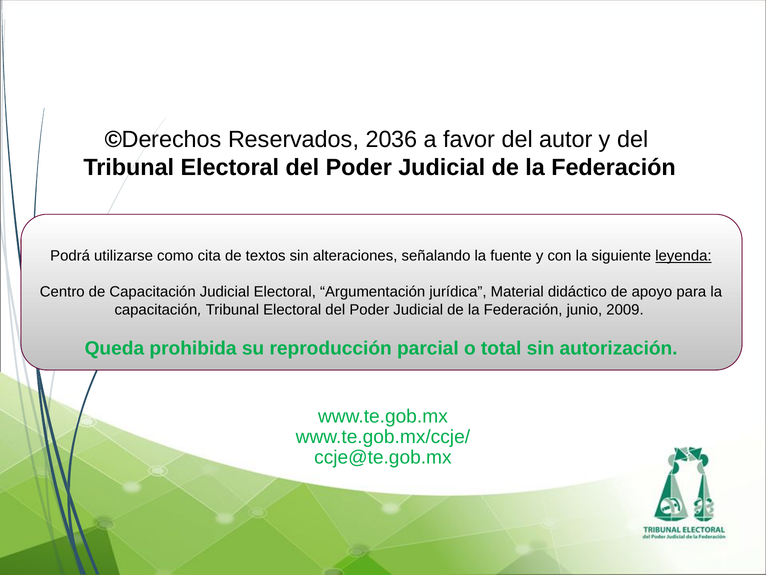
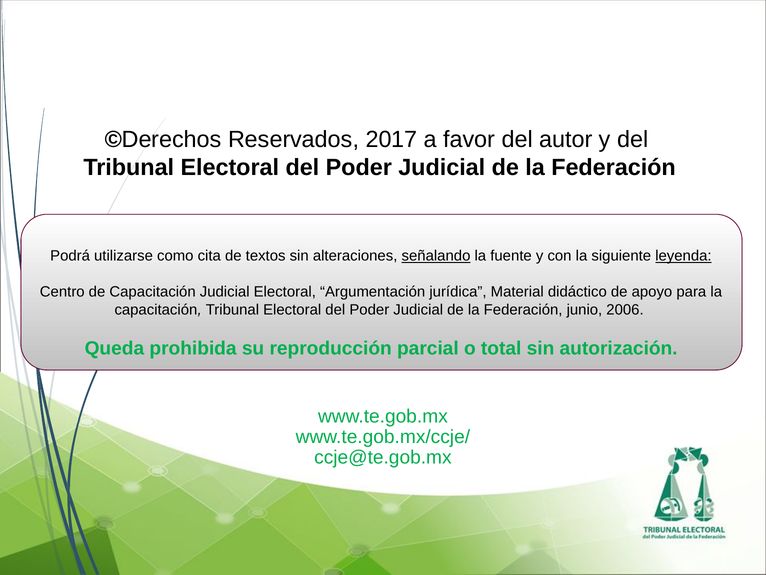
2036: 2036 -> 2017 (391, 139)
señalando underline: none -> present (436, 256)
2009: 2009 -> 2006 (625, 310)
